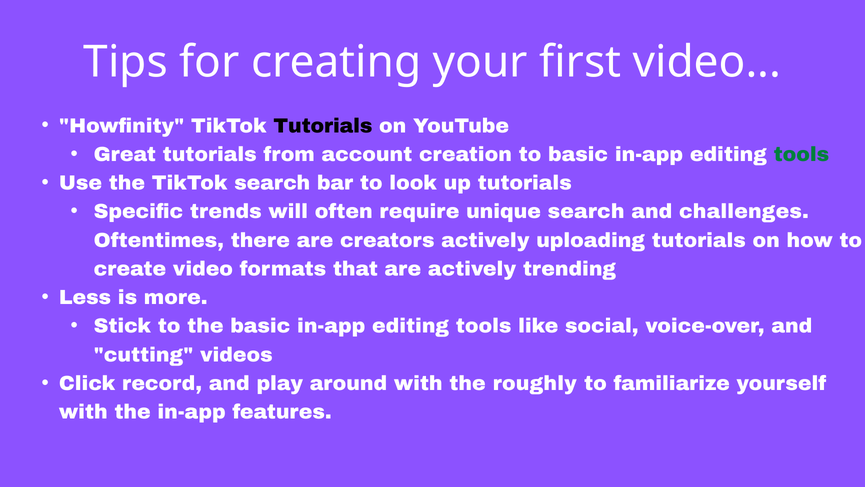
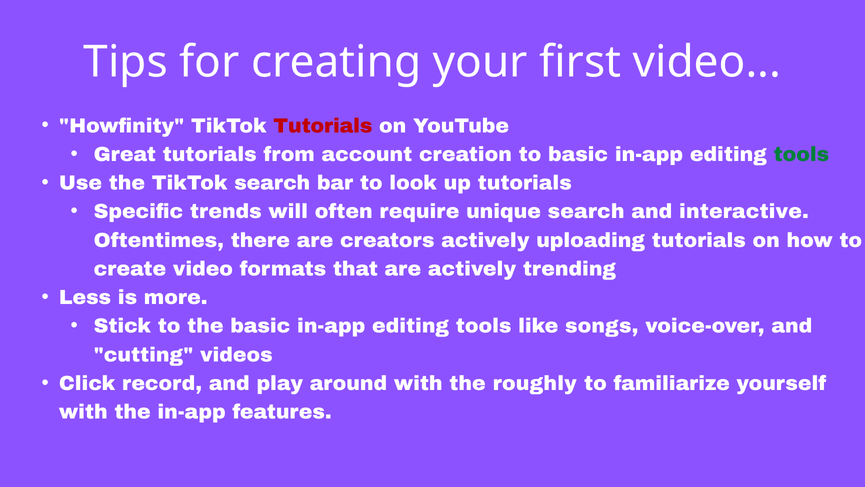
Tutorials colour: black -> red (323, 126)
challenges: challenges -> interactive (744, 212)
social: social -> songs (602, 326)
